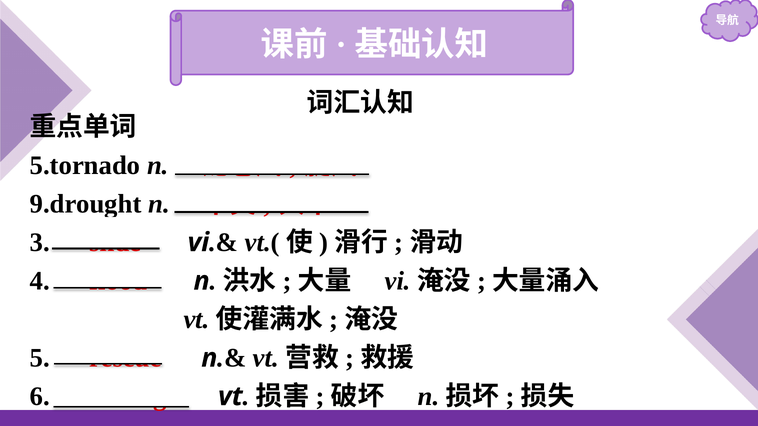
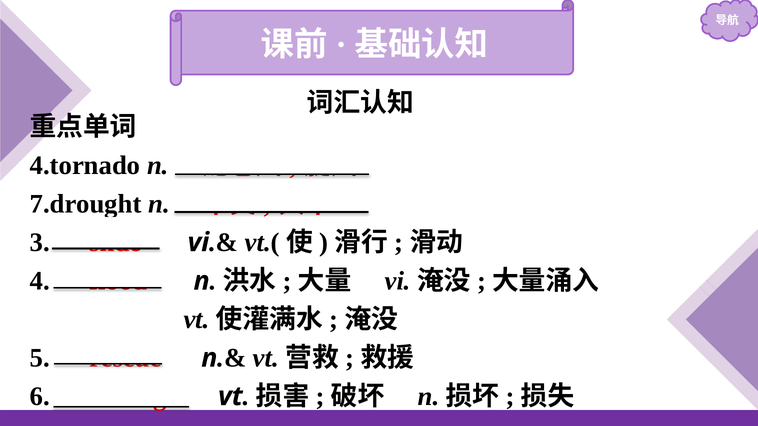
5.tornado: 5.tornado -> 4.tornado (85, 166)
9.drought: 9.drought -> 7.drought (86, 204)
